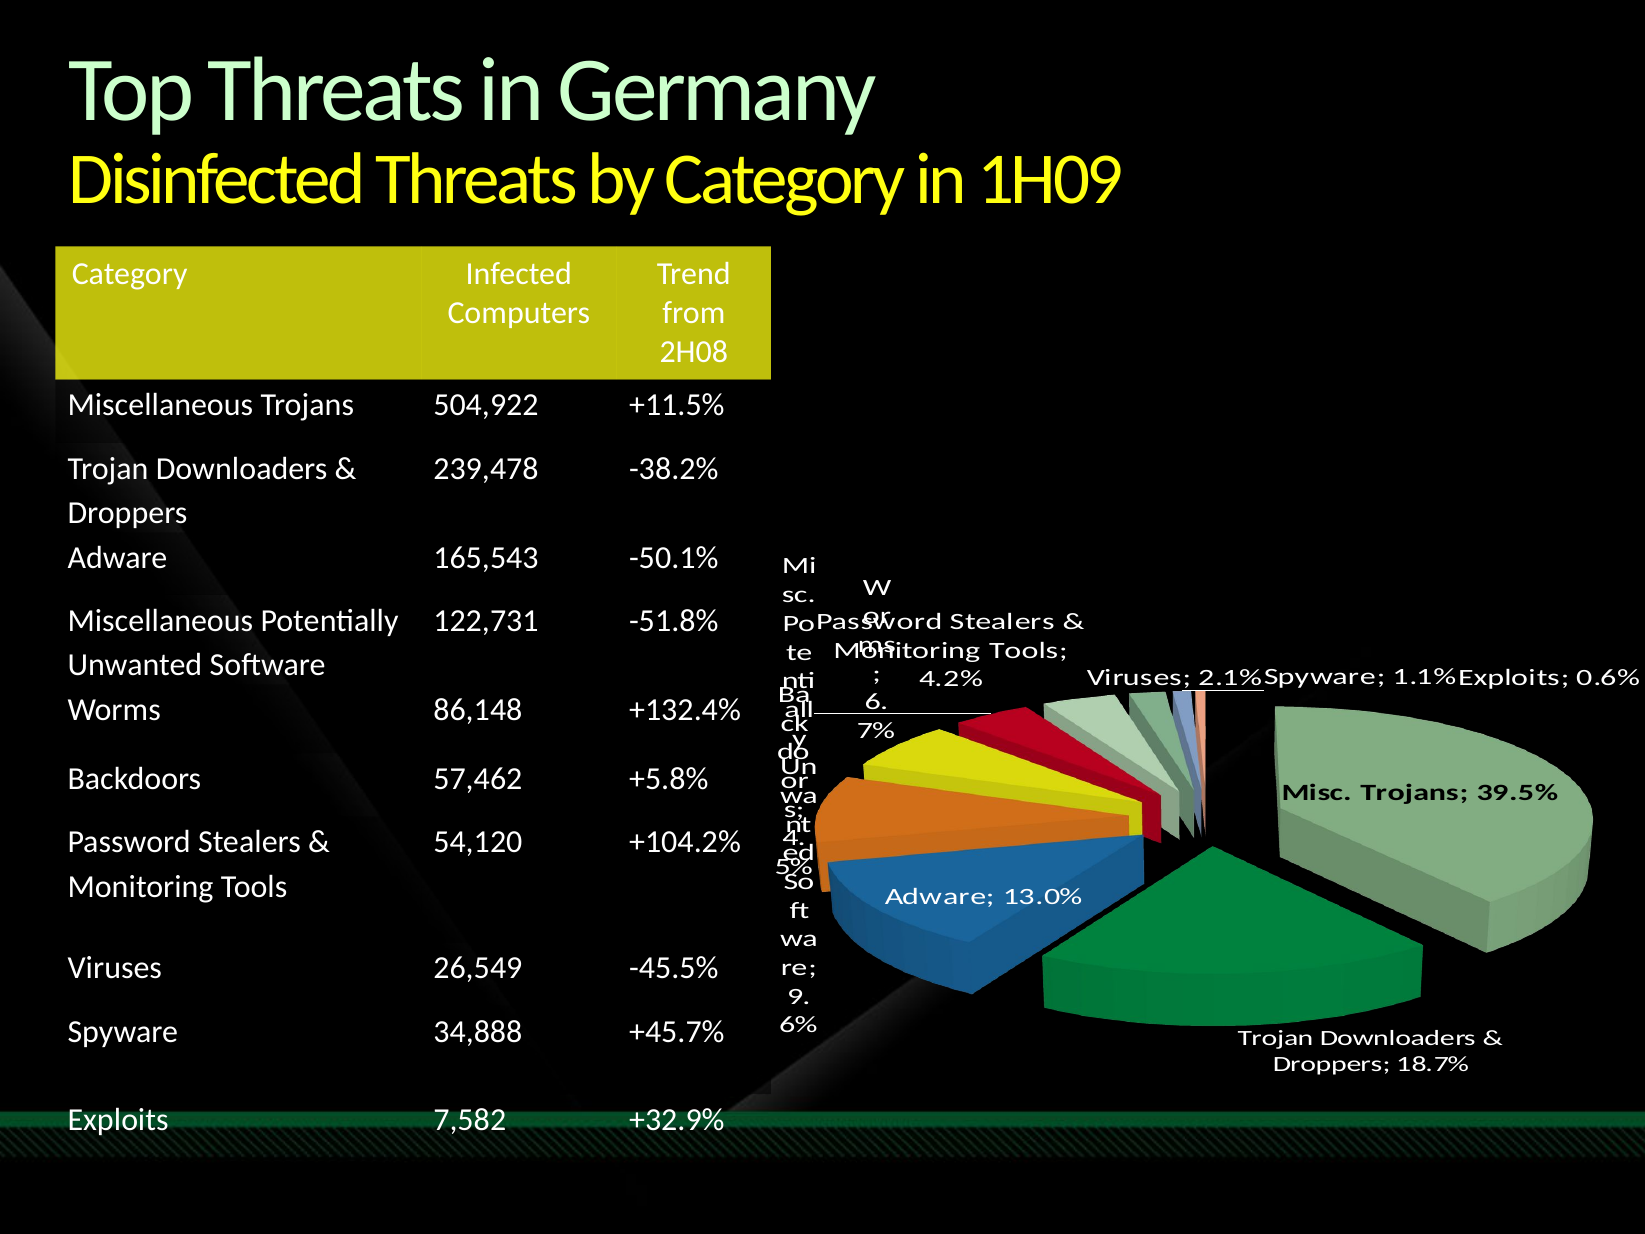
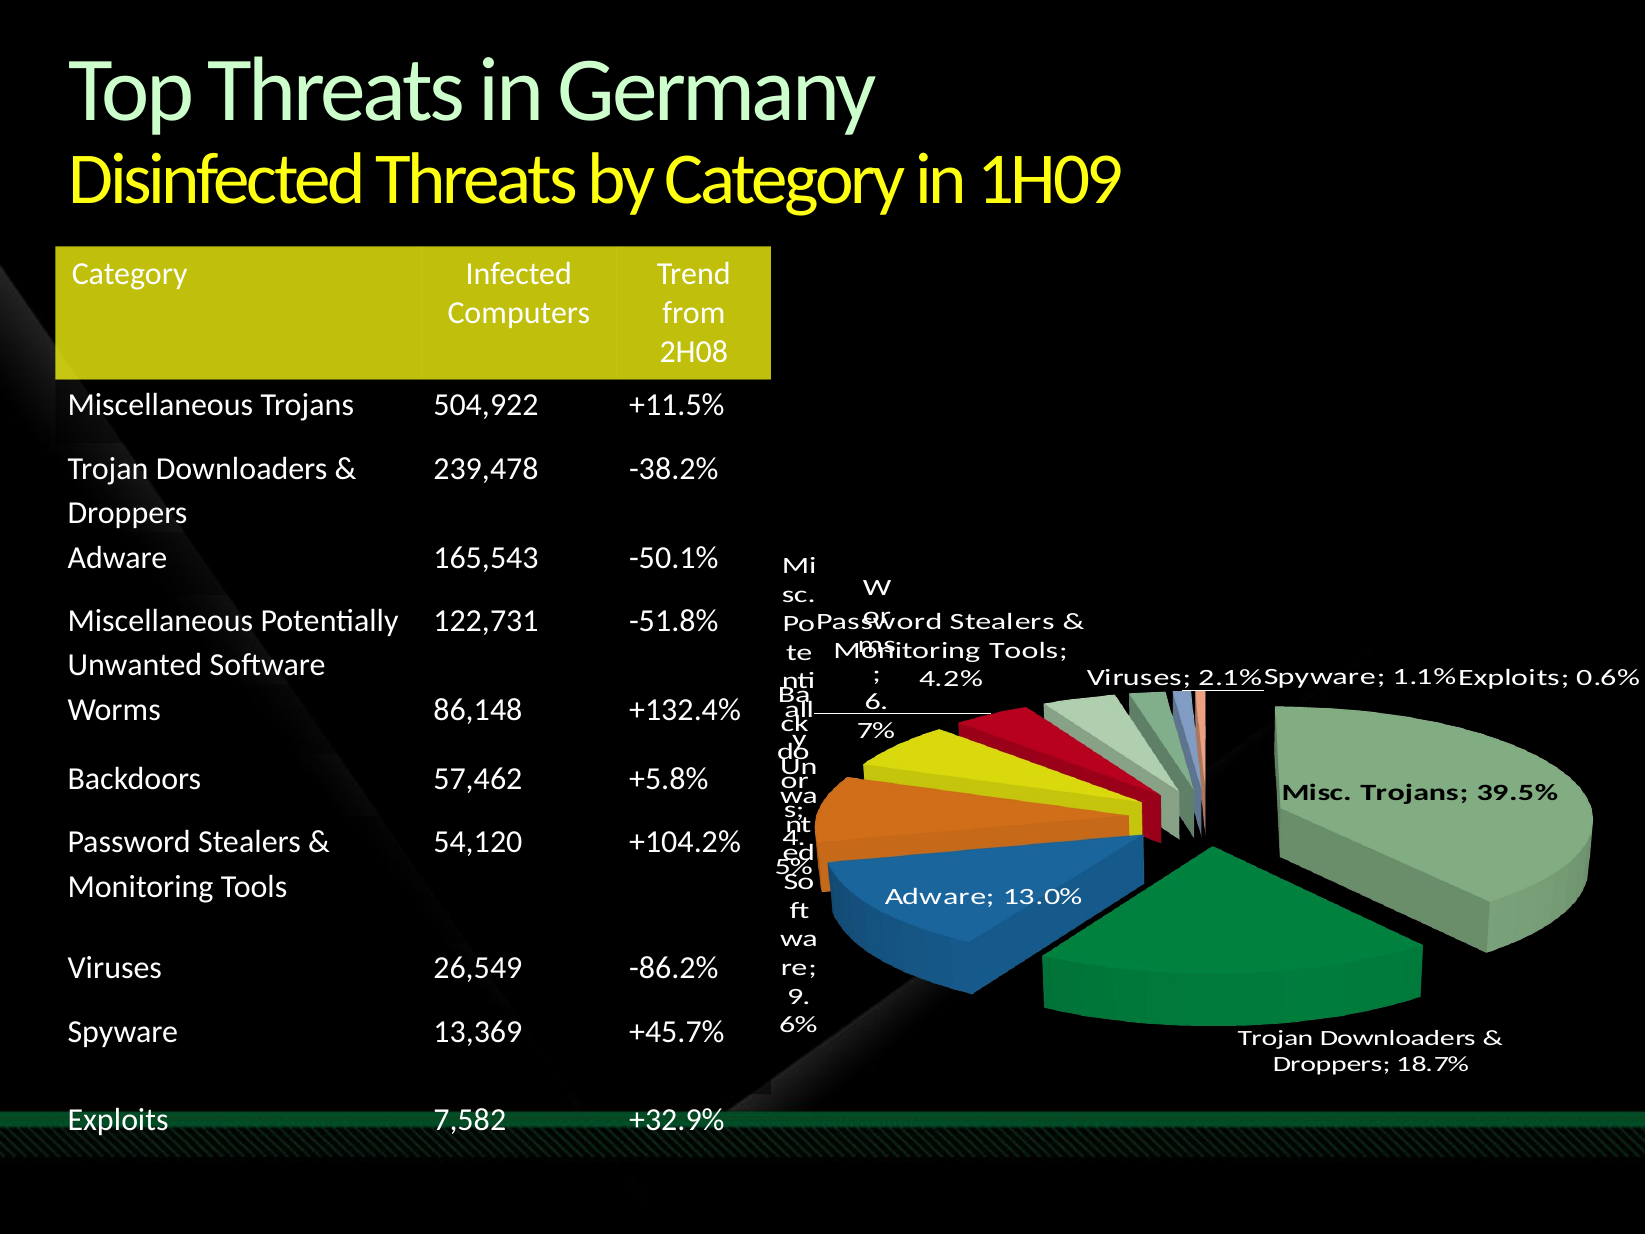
-45.5%: -45.5% -> -86.2% (674, 968)
34,888: 34,888 -> 13,369 (478, 1031)
